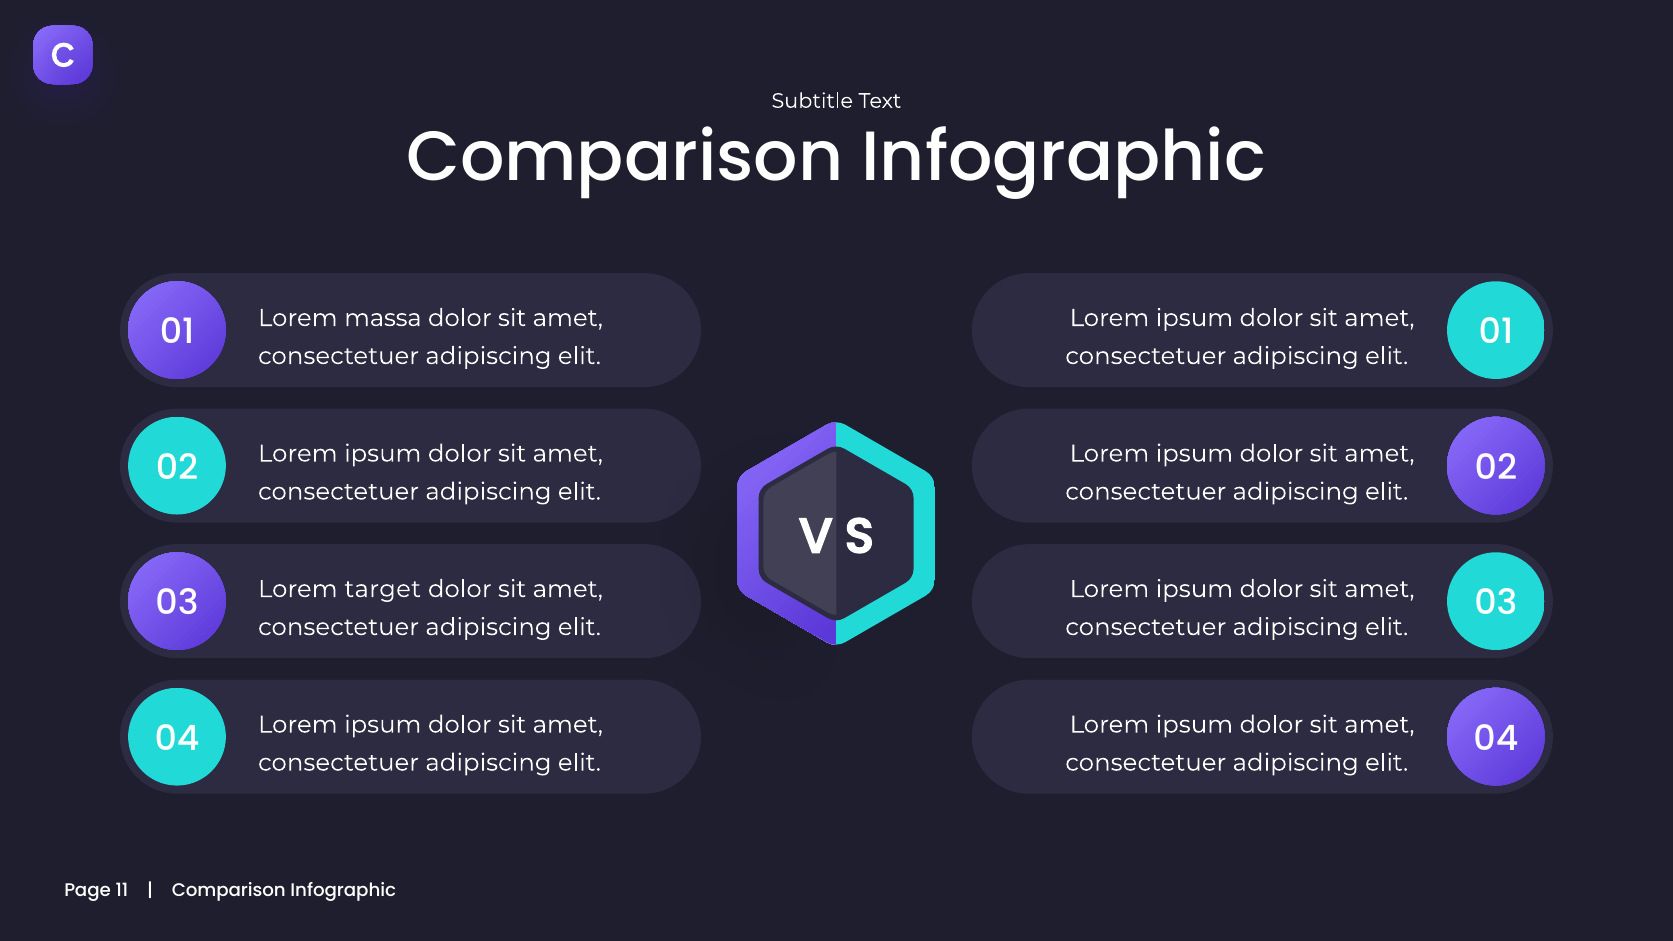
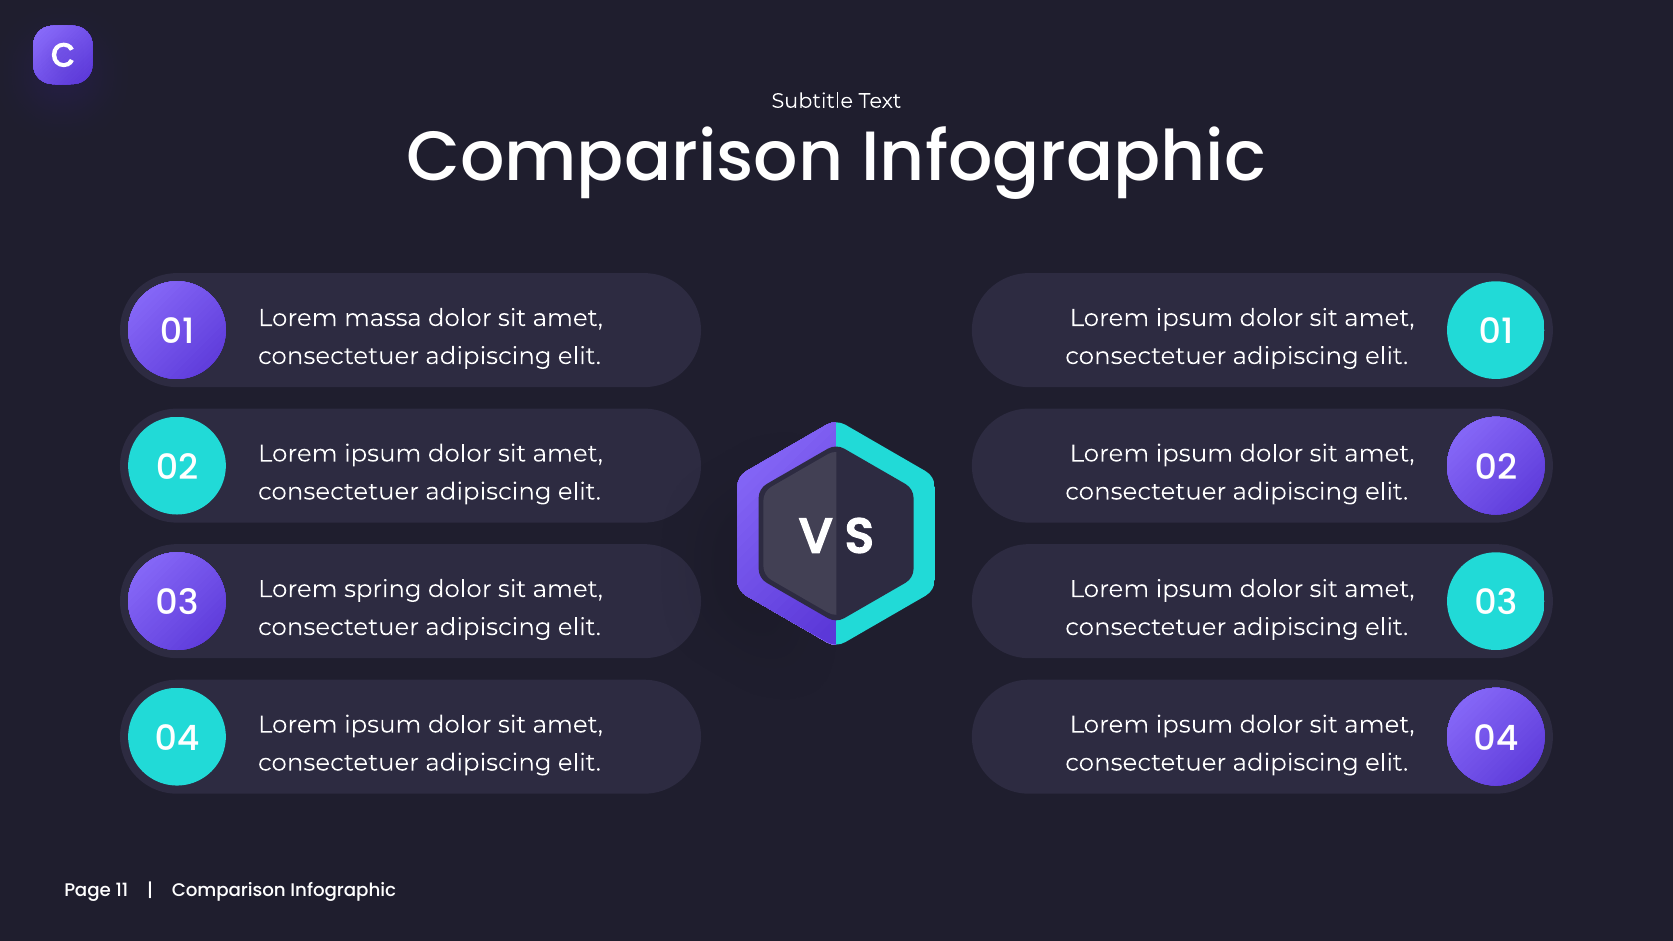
target: target -> spring (383, 589)
